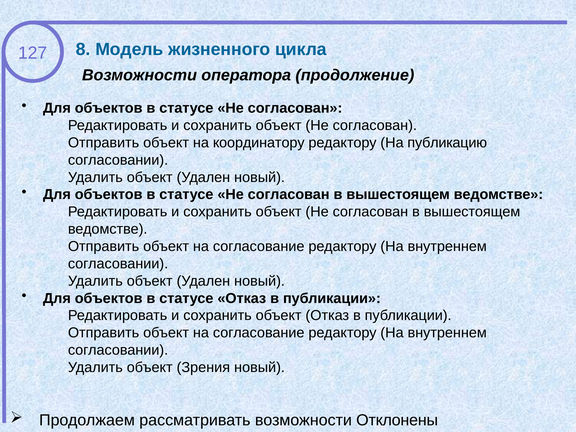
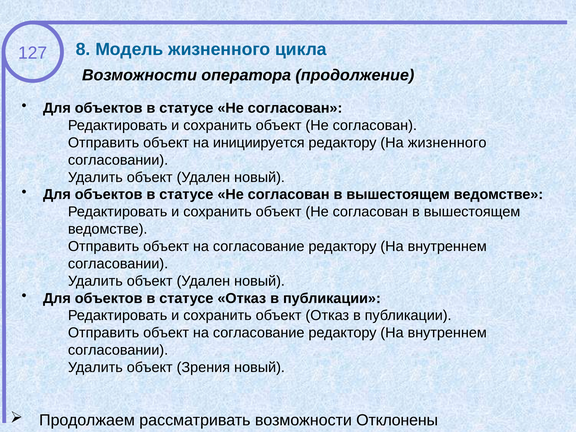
координатору: координатору -> инициируется (259, 143)
На публикацию: публикацию -> жизненного (447, 143)
